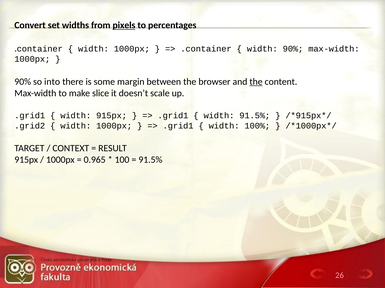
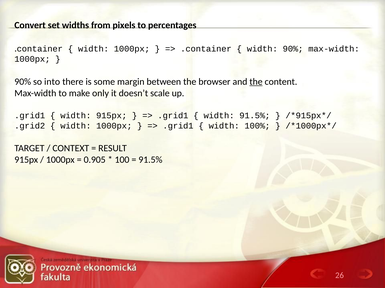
pixels underline: present -> none (124, 25)
slice: slice -> only (101, 93)
0.965: 0.965 -> 0.905 (95, 160)
